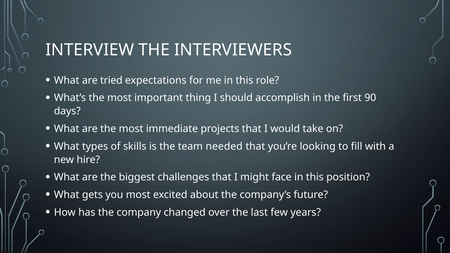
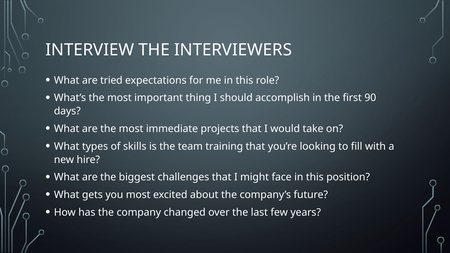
needed: needed -> training (224, 146)
